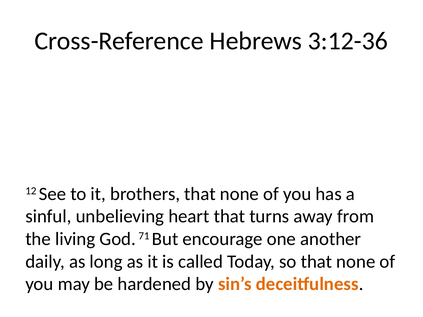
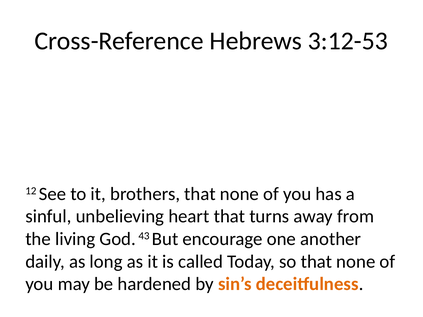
3:12-36: 3:12-36 -> 3:12-53 (348, 41)
71: 71 -> 43 (144, 236)
